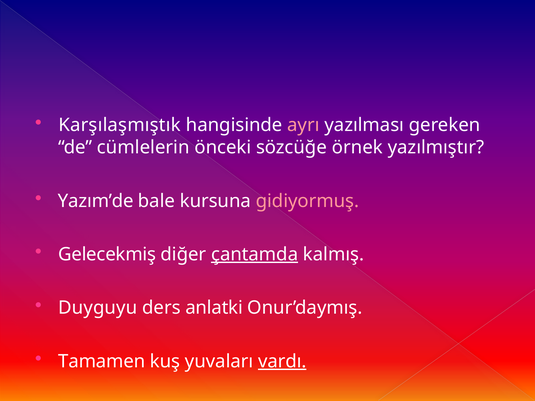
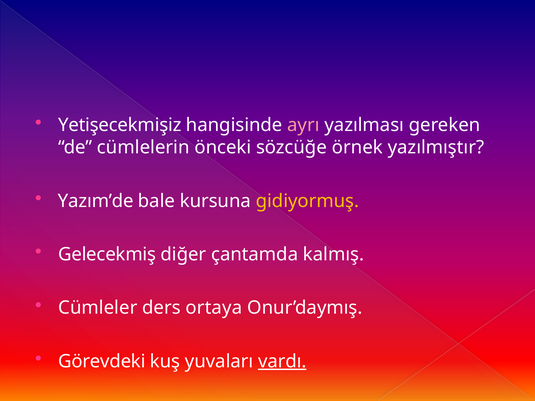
Karşılaşmıştık: Karşılaşmıştık -> Yetişecekmişiz (120, 125)
gidiyormuş colour: pink -> yellow (307, 201)
çantamda underline: present -> none (255, 255)
Duyguyu: Duyguyu -> Cümleler (98, 308)
anlatki: anlatki -> ortaya (214, 308)
Tamamen: Tamamen -> Görevdeki (102, 362)
